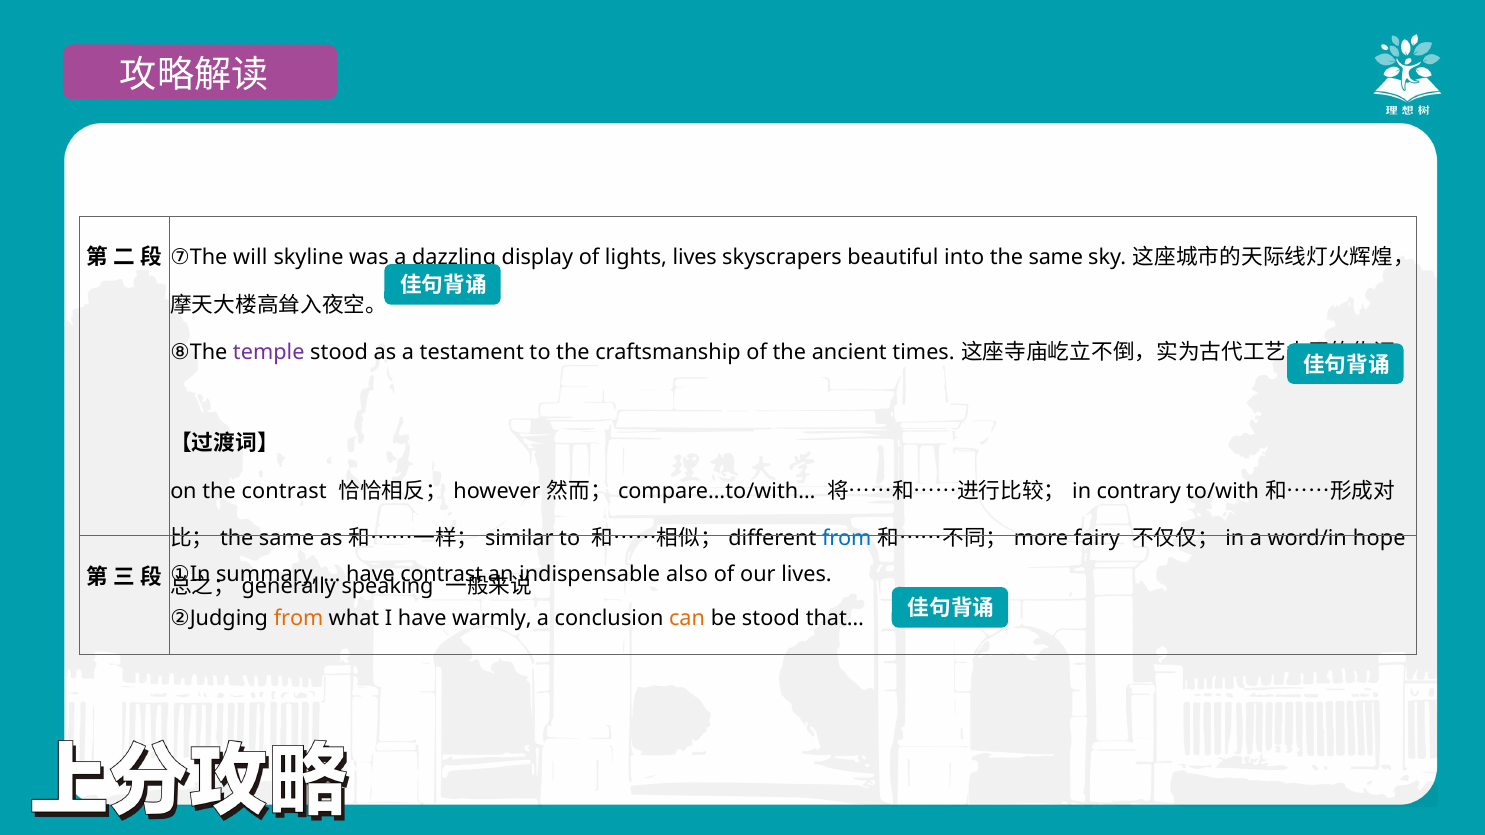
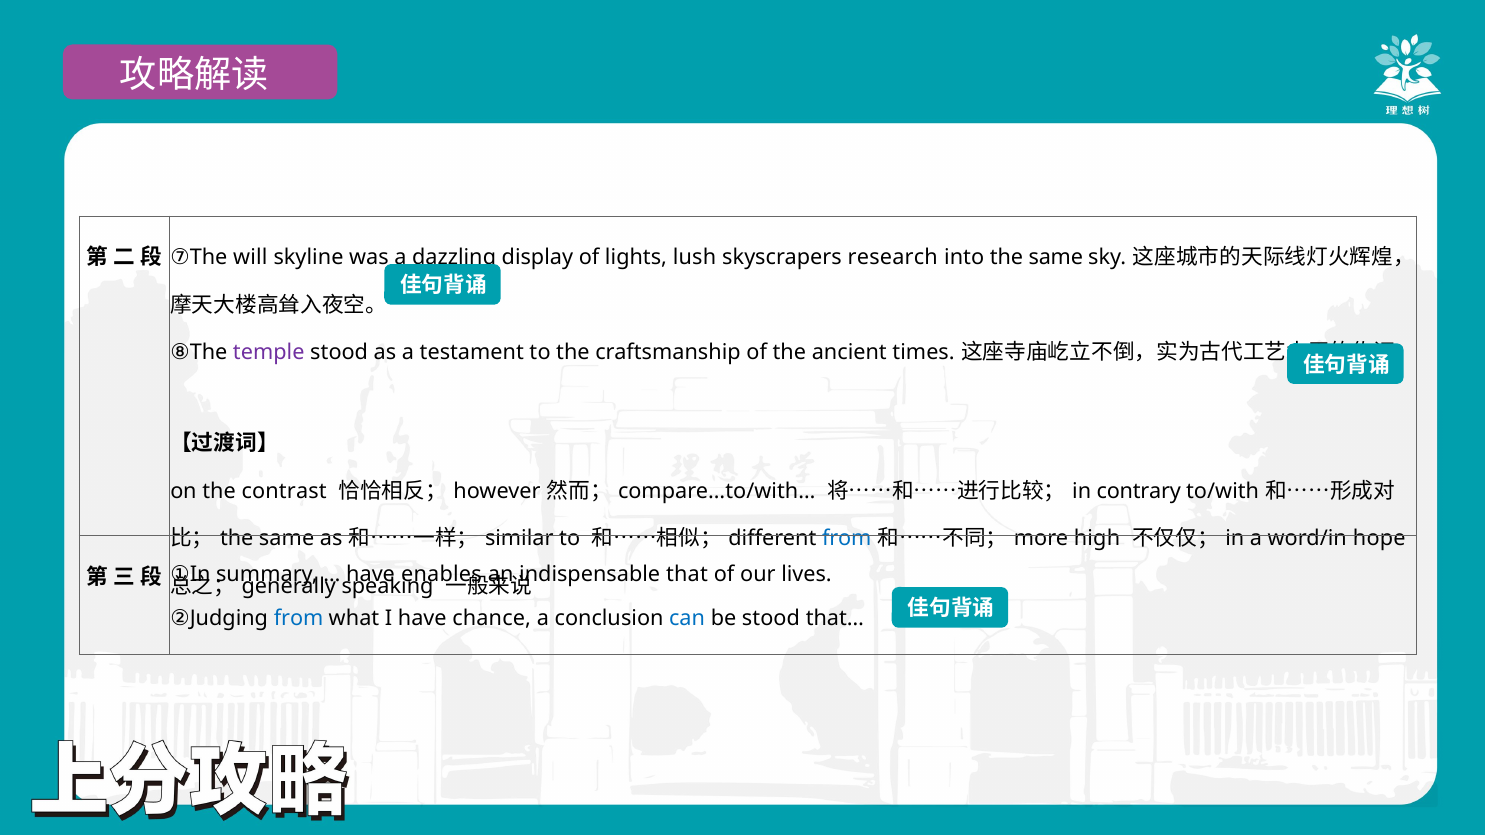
lights lives: lives -> lush (695, 258)
beautiful: beautiful -> research (893, 258)
fairy: fairy -> high (1097, 539)
contrast: contrast -> enables (441, 574)
also: also -> that (687, 574)
from colour: orange -> blue (299, 618)
warmly: warmly -> chance (492, 618)
can colour: orange -> blue (687, 618)
